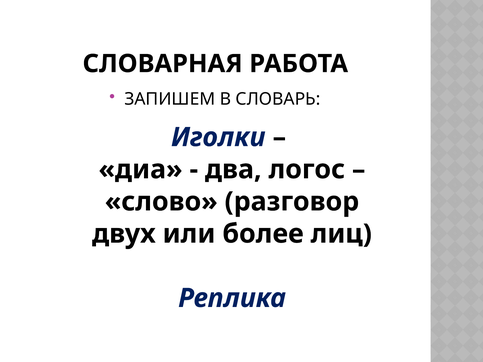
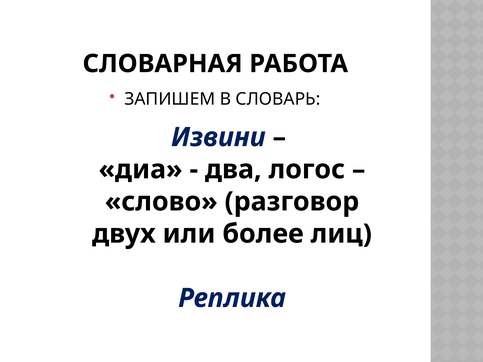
Иголки: Иголки -> Извини (218, 137)
